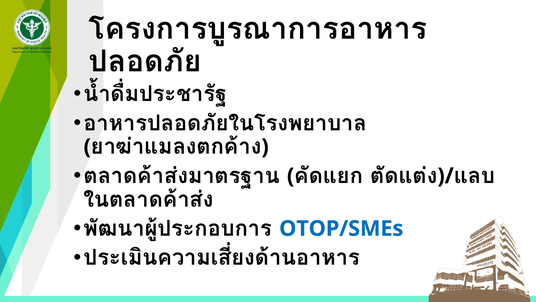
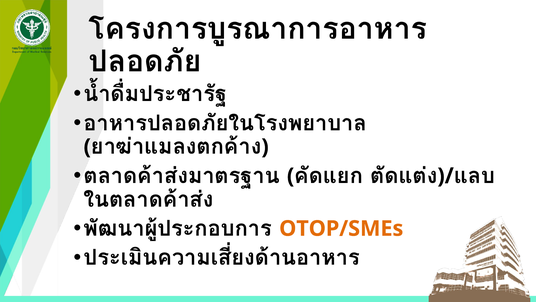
OTOP/SMEs colour: blue -> orange (341, 228)
